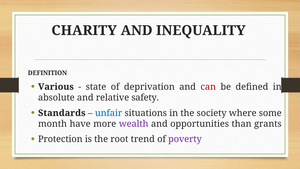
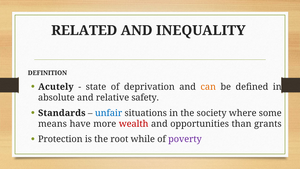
CHARITY: CHARITY -> RELATED (84, 30)
Various: Various -> Acutely (56, 87)
can colour: red -> orange (208, 87)
month: month -> means (52, 124)
wealth colour: purple -> red (134, 124)
trend: trend -> while (143, 139)
